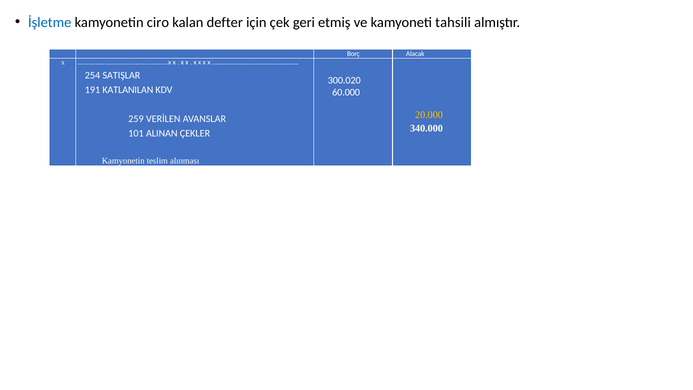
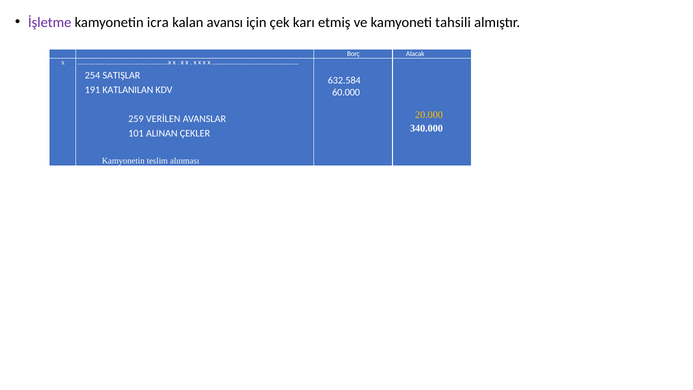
İşletme colour: blue -> purple (50, 22)
ciro: ciro -> icra (158, 22)
defter: defter -> avansı (225, 22)
geri: geri -> karı (304, 22)
300.020: 300.020 -> 632.584 (344, 80)
